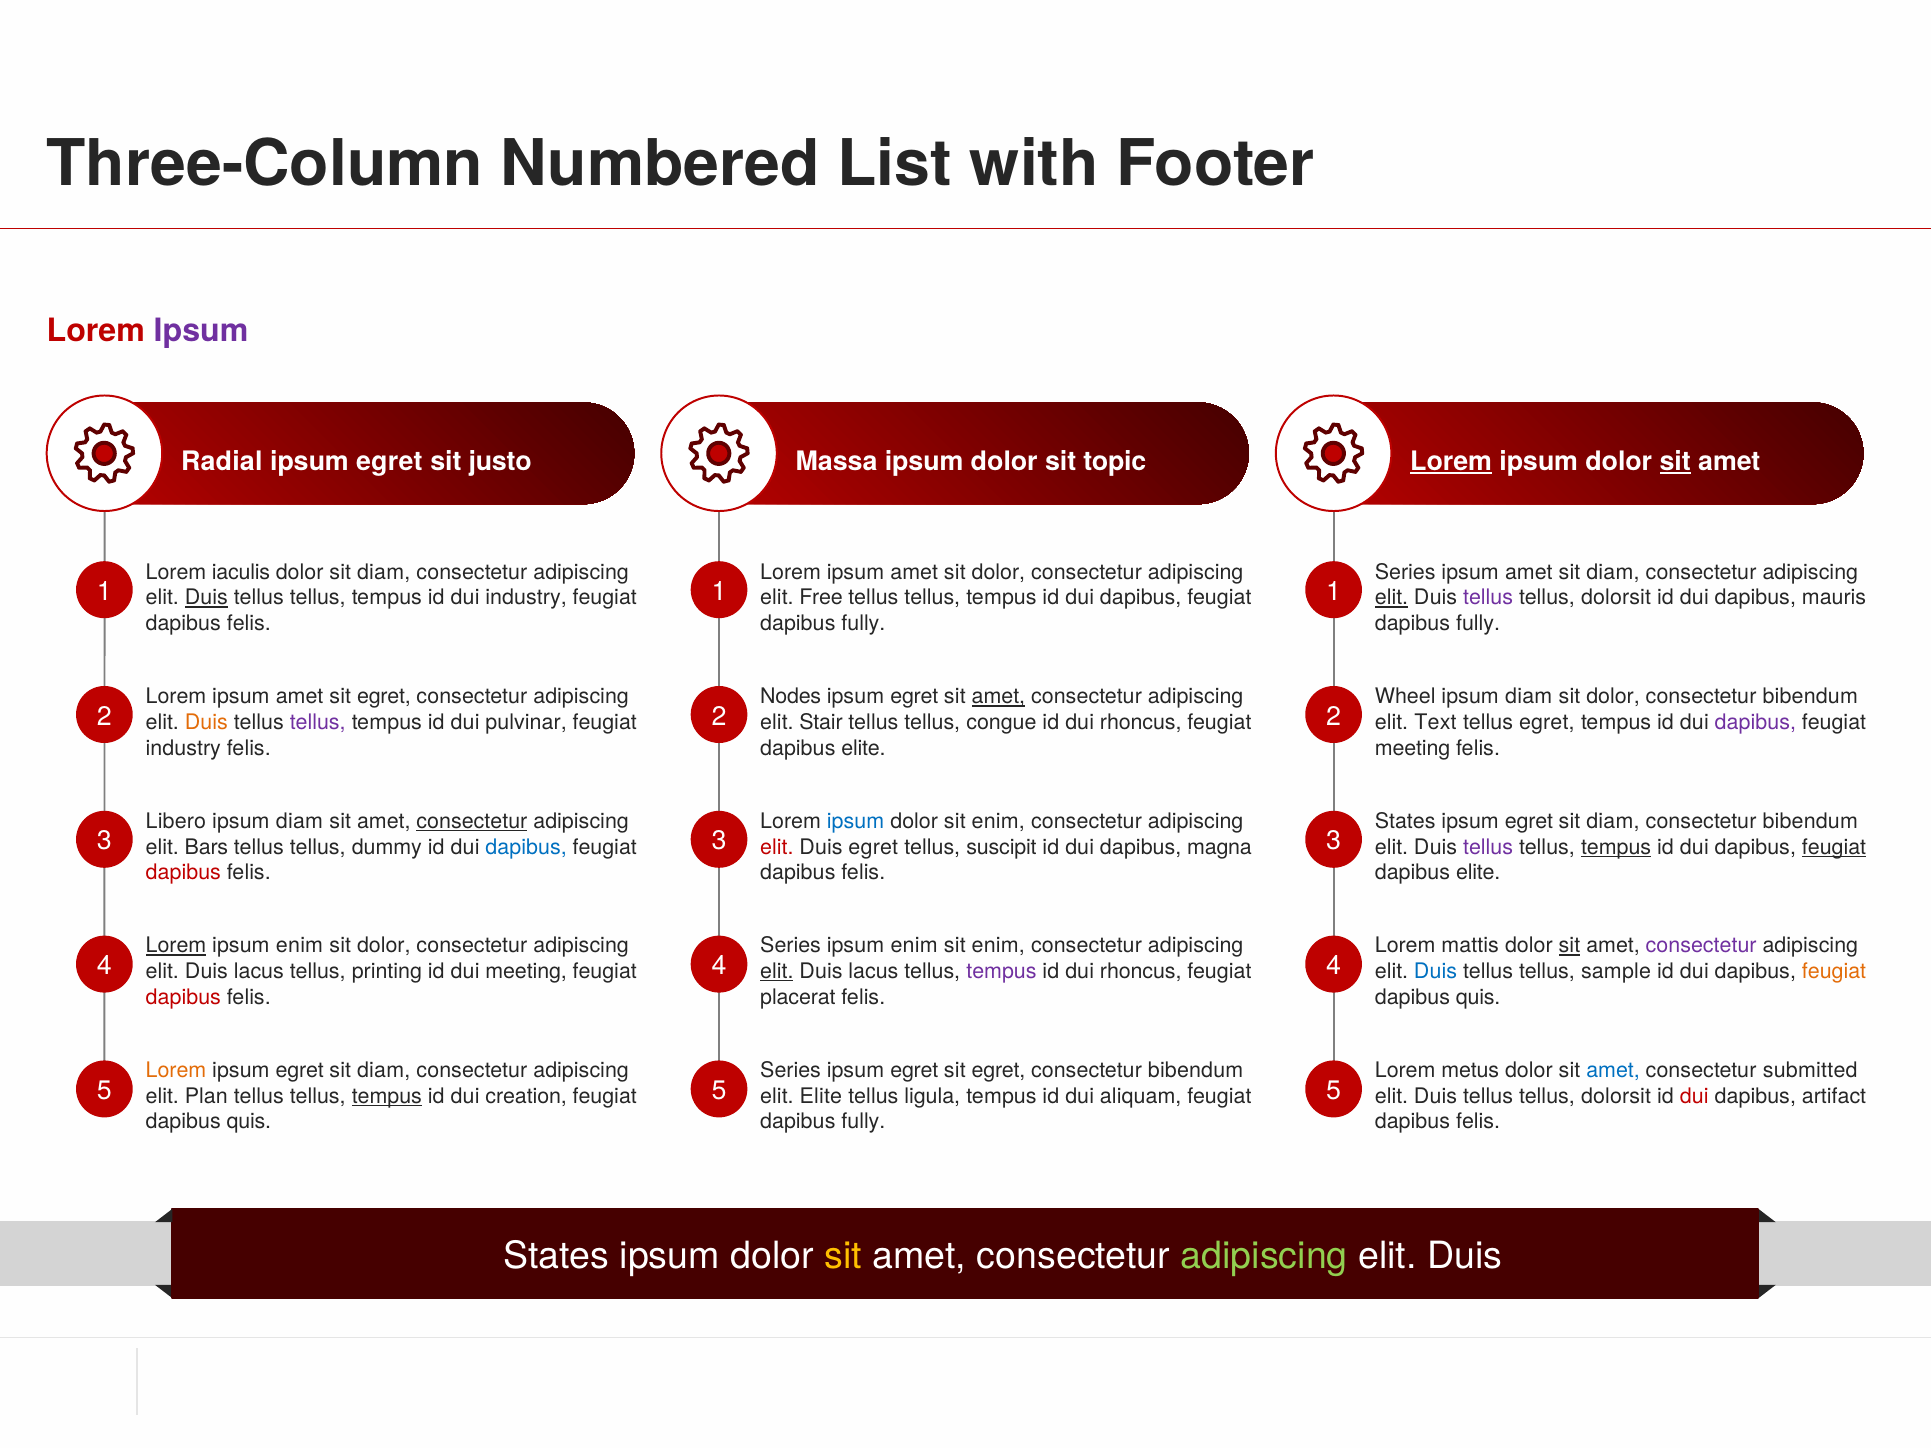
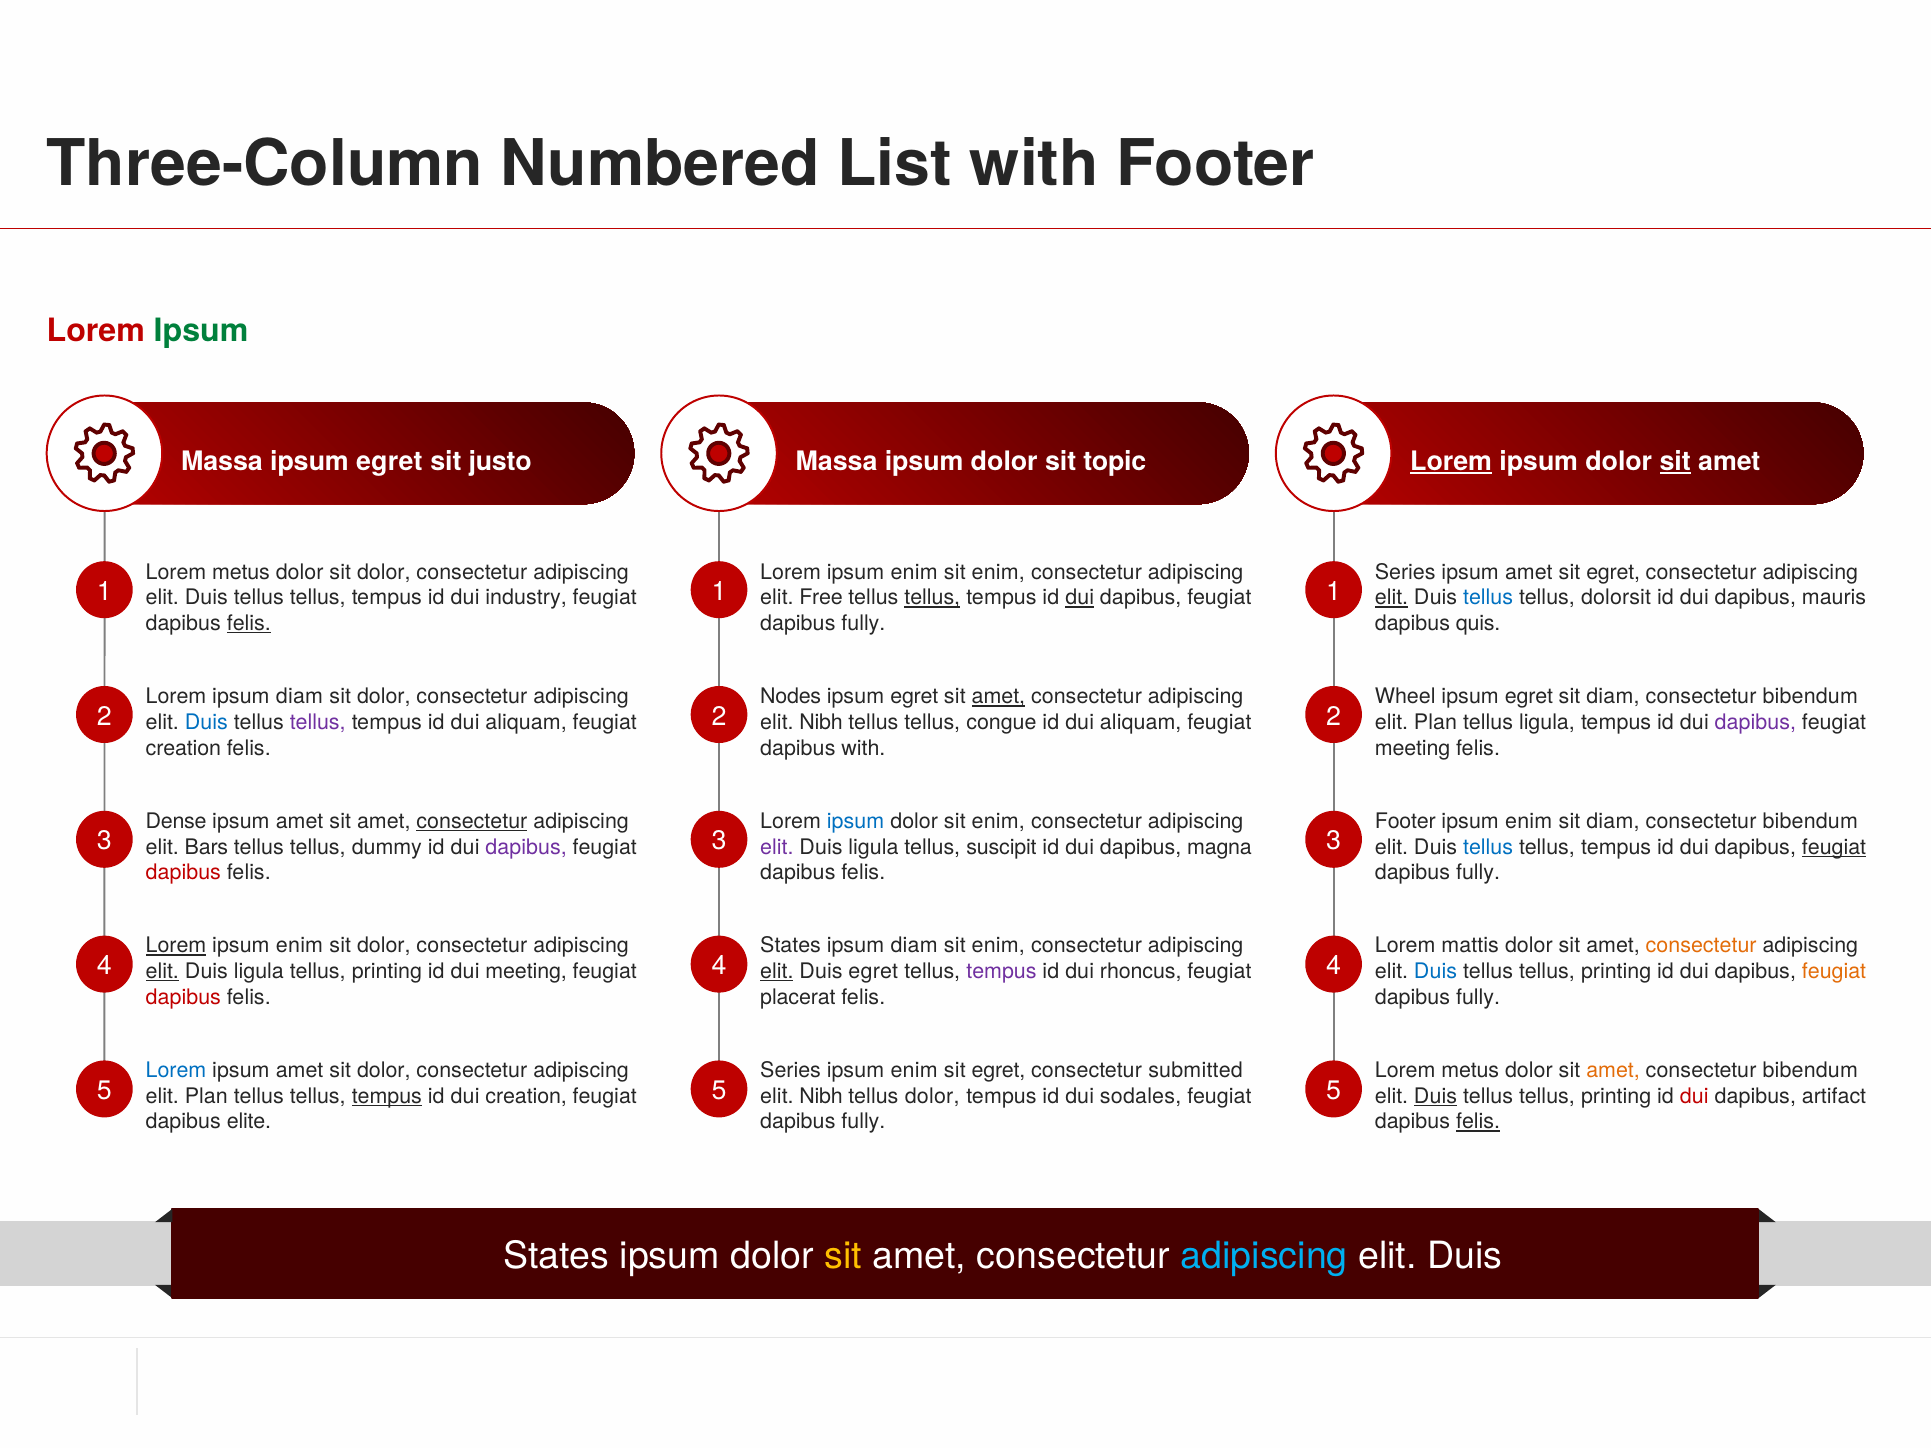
Ipsum colour: purple -> green (201, 331)
Radial: Radial -> Massa (222, 462)
iaculis: iaculis -> metus (241, 572)
dolor sit diam: diam -> dolor (384, 572)
amet: amet -> enim (914, 572)
dolor: dolor -> enim (998, 572)
diam: diam -> egret (1613, 572)
Duis underline: present -> none (206, 598)
tellus underline: none -> present (932, 598)
dui underline: none -> present (1080, 598)
tellus colour: purple -> blue (1488, 598)
felis underline: none -> present (249, 624)
fully: fully -> quis (1478, 624)
amet: amet -> diam (300, 697)
egret: egret -> dolor (384, 697)
diam: diam -> egret (1529, 697)
dolor: dolor -> diam (1613, 697)
Duis colour: orange -> blue (206, 723)
tempus id dui pulvinar: pulvinar -> aliquam (526, 723)
Stair: Stair -> Nibh (821, 723)
rhoncus: rhoncus -> aliquam (1141, 723)
Text: Text -> Plan (1436, 723)
tellus egret: egret -> ligula (1547, 723)
industry: industry -> creation (183, 748)
elite: elite -> with (863, 748)
Libero: Libero -> Dense (176, 821)
diam: diam -> amet (300, 821)
States: States -> Footer (1405, 821)
egret: egret -> enim (1529, 821)
dapibus colour: blue -> purple (526, 847)
elit colour: red -> purple (777, 847)
egret: egret -> ligula (873, 847)
tellus colour: purple -> blue (1488, 847)
tempus underline: present -> none (1616, 847)
elite: elite -> fully (1478, 873)
Series: Series -> States (791, 946)
enim: enim -> diam (914, 946)
sit underline: present -> none (1569, 946)
consectetur colour: purple -> orange (1701, 946)
elit underline: none -> present (162, 972)
lacus: lacus -> ligula (259, 972)
lacus: lacus -> egret (873, 972)
sample: sample -> printing (1616, 972)
quis: quis -> fully (1478, 997)
Lorem colour: orange -> blue (176, 1071)
egret: egret -> amet (300, 1071)
diam: diam -> dolor (384, 1071)
egret: egret -> enim (914, 1071)
bibendum: bibendum -> submitted (1196, 1071)
amet colour: blue -> orange (1613, 1071)
submitted: submitted -> bibendum (1810, 1071)
Elite: Elite -> Nibh (821, 1096)
tellus ligula: ligula -> dolor (932, 1096)
aliquam: aliquam -> sodales (1141, 1096)
Duis underline: none -> present (1436, 1096)
dolorsit: dolorsit -> printing (1616, 1096)
quis: quis -> elite (249, 1122)
felis underline: none -> present (1478, 1122)
adipiscing colour: light green -> light blue (1264, 1256)
